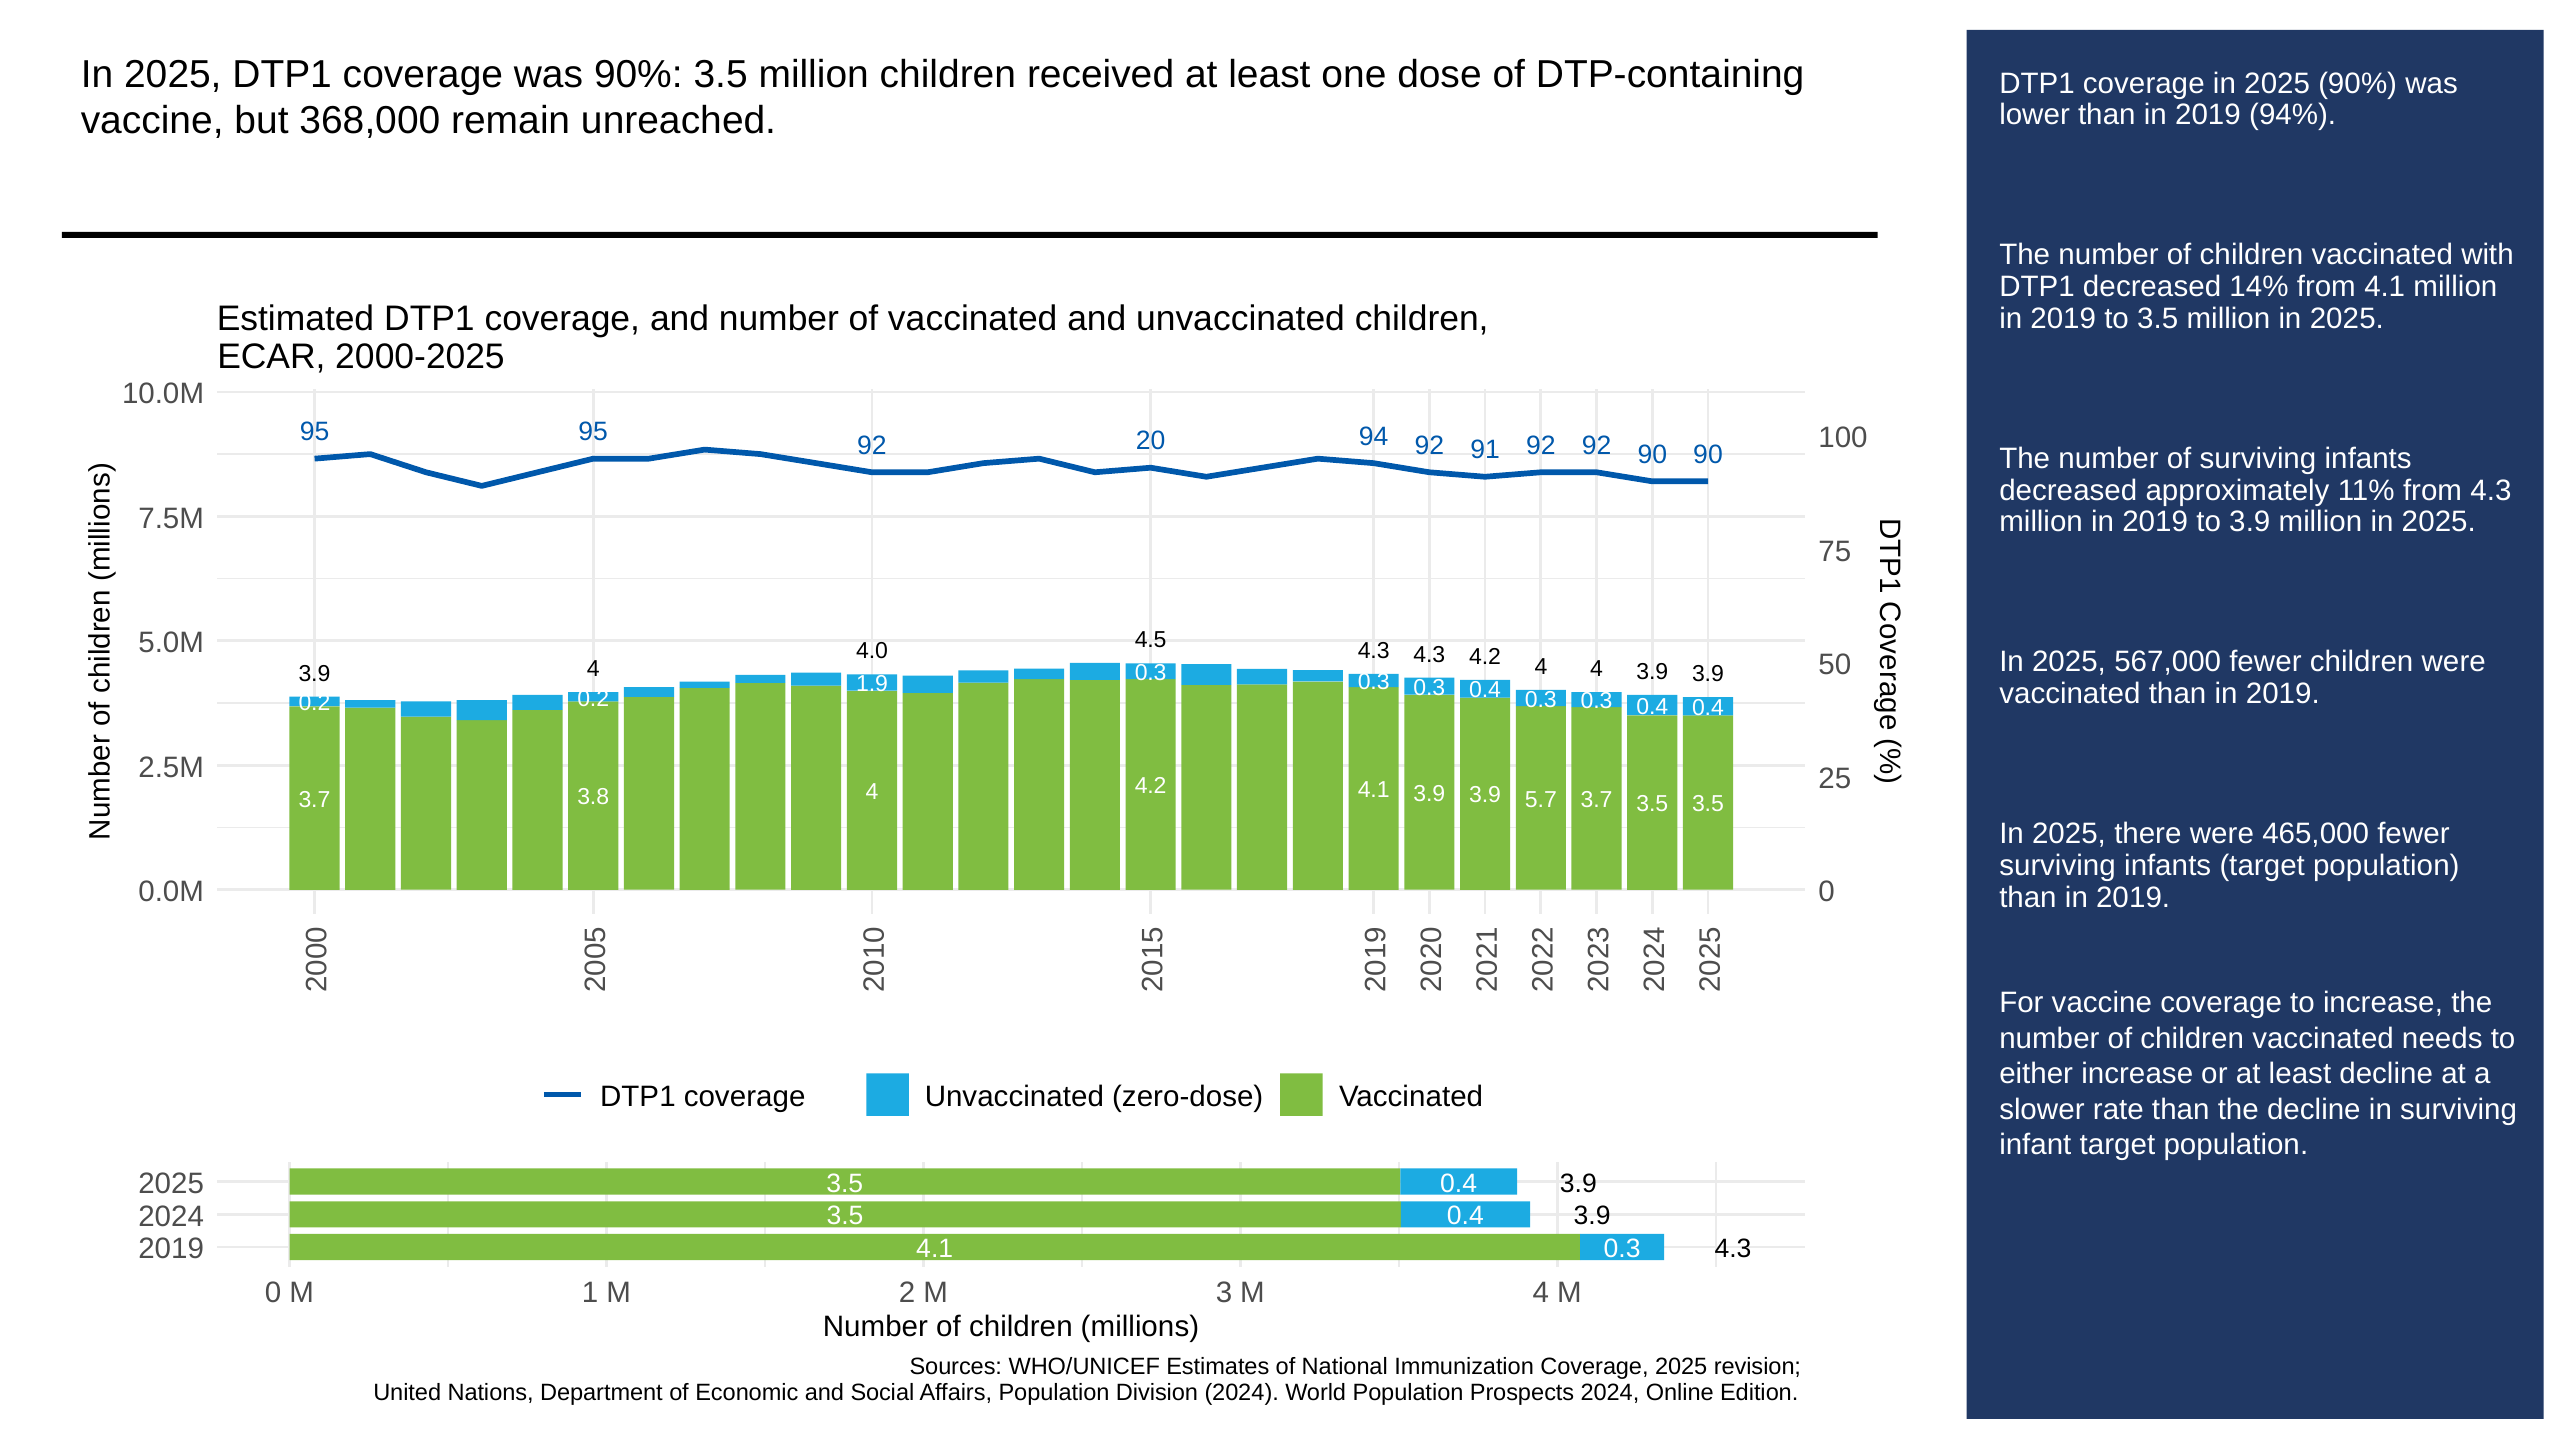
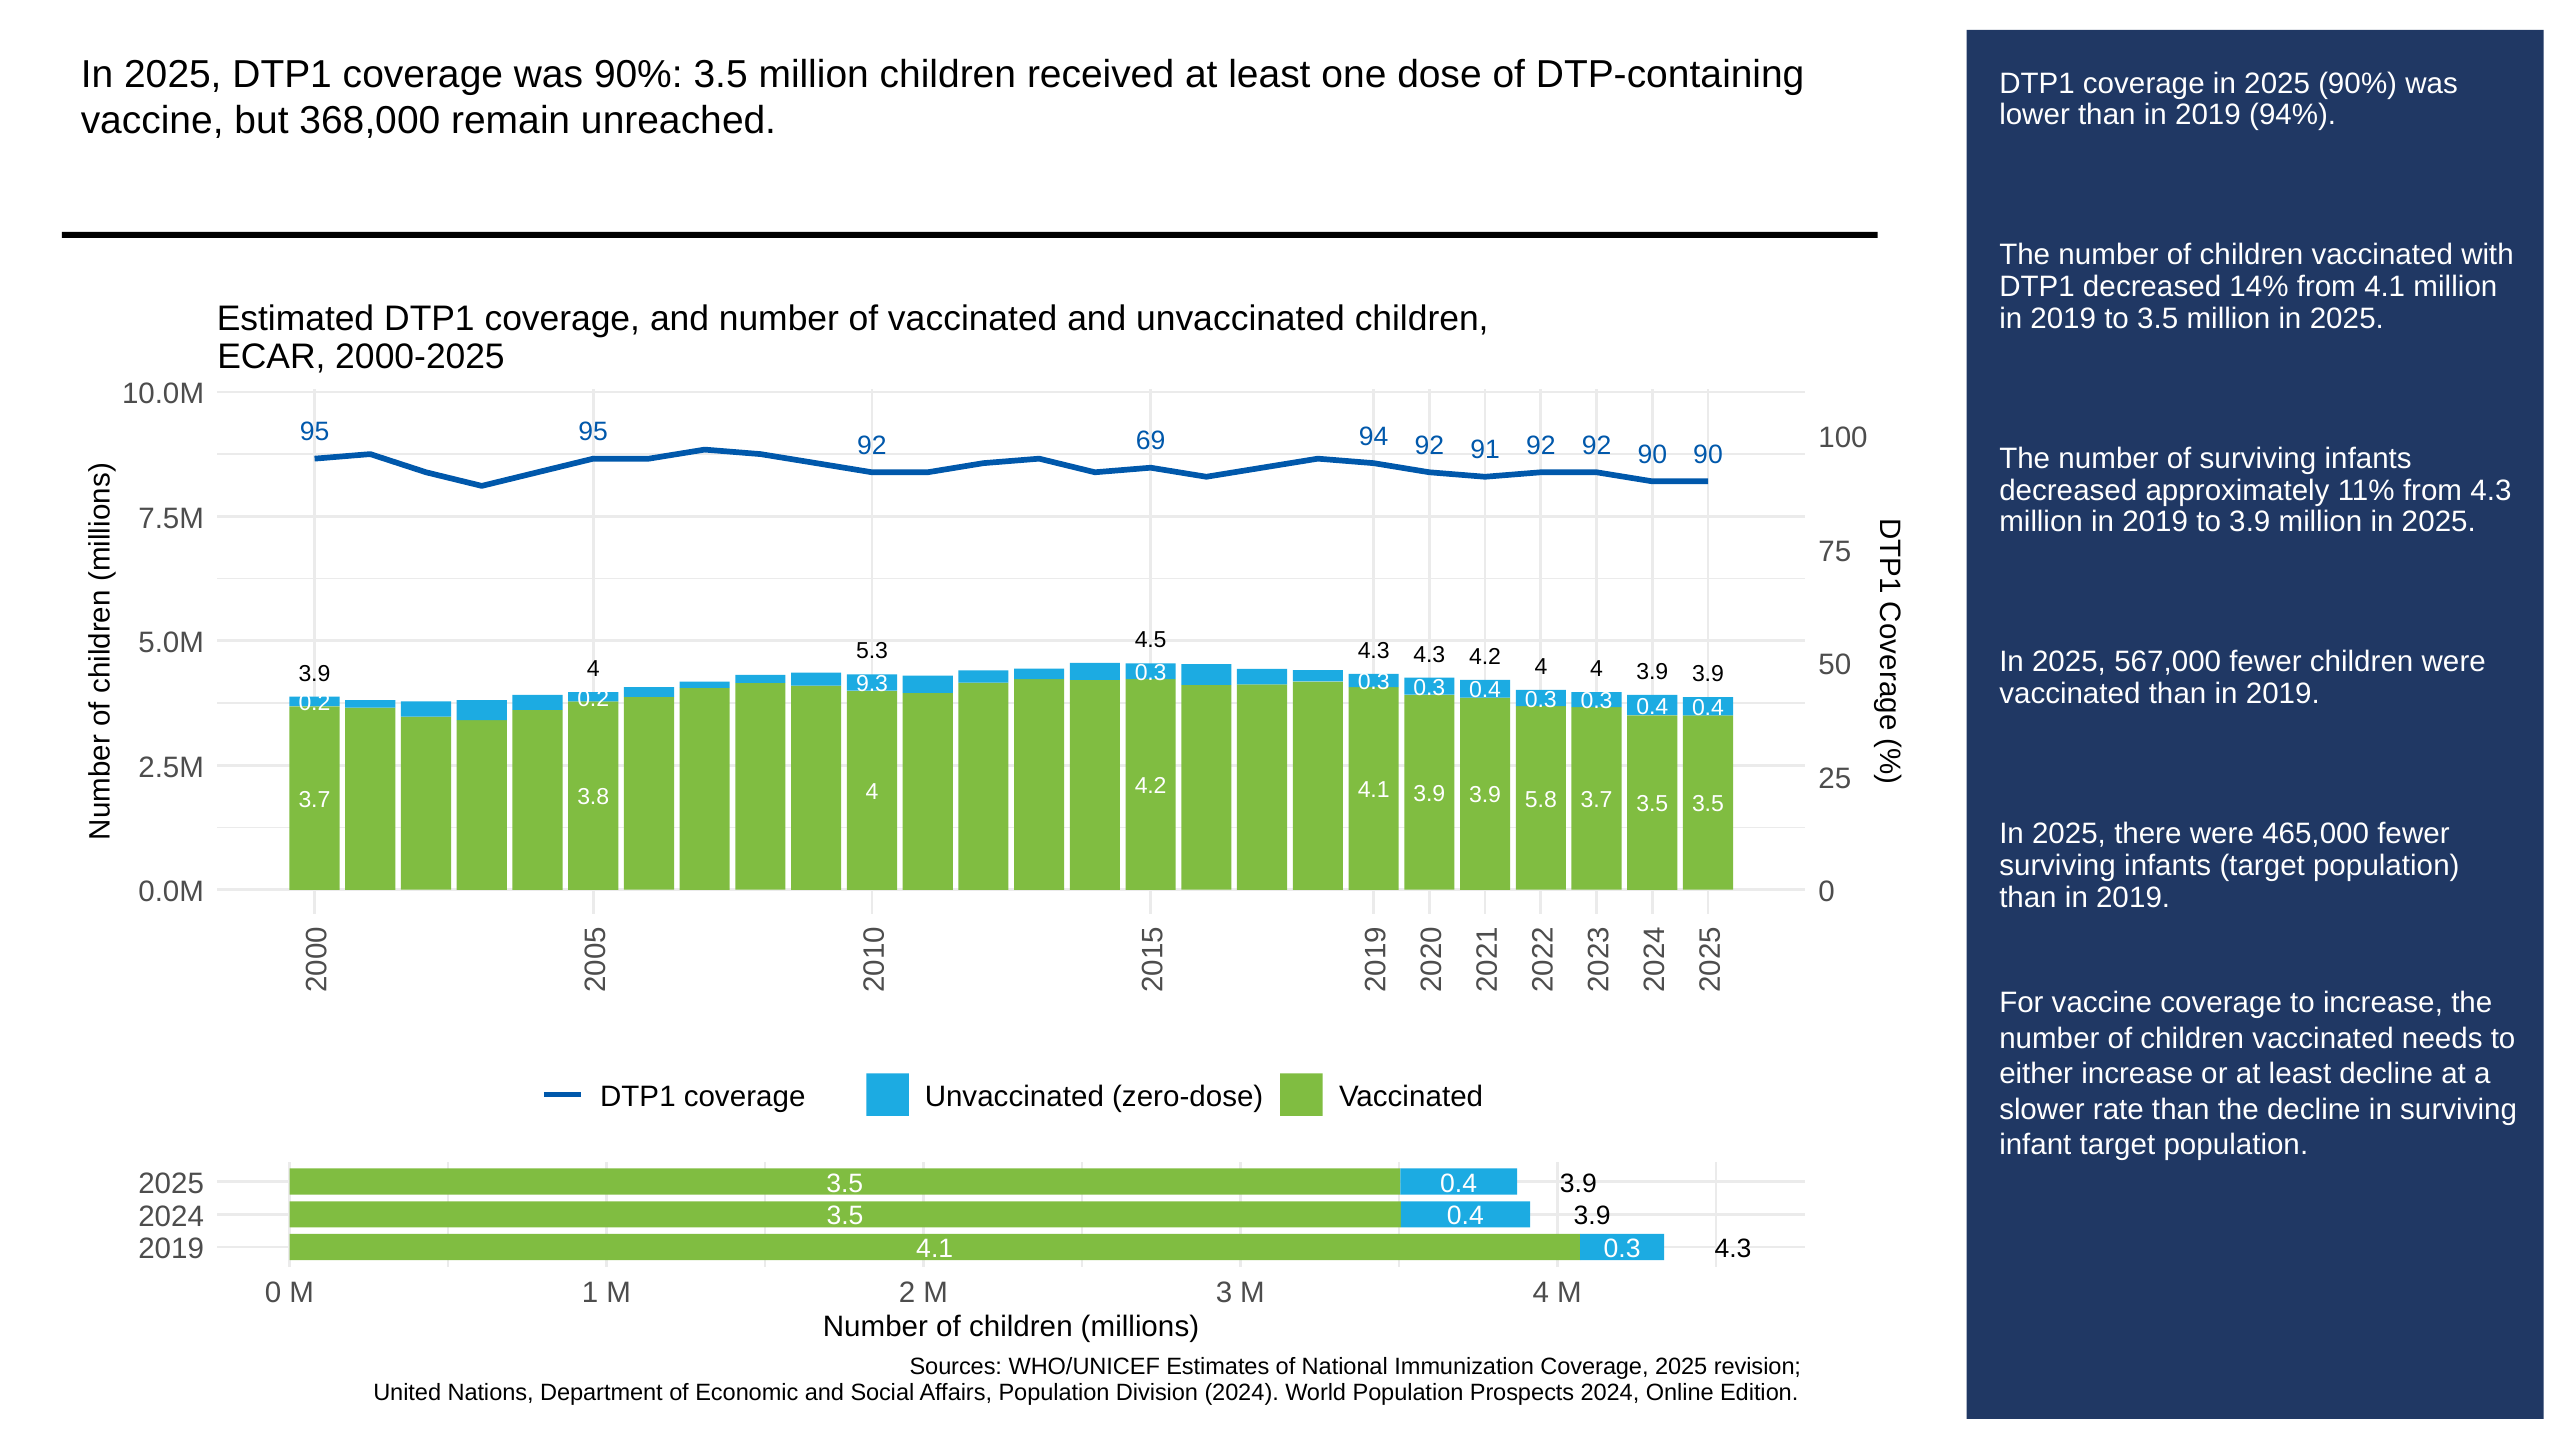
20: 20 -> 69 (1151, 441)
4.0: 4.0 -> 5.3 (872, 651)
1.9: 1.9 -> 9.3 (872, 684)
5.7: 5.7 -> 5.8 (1541, 800)
